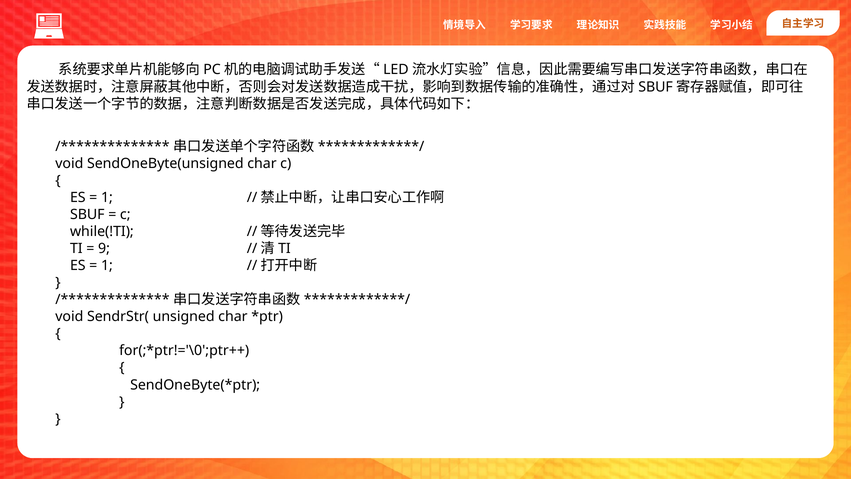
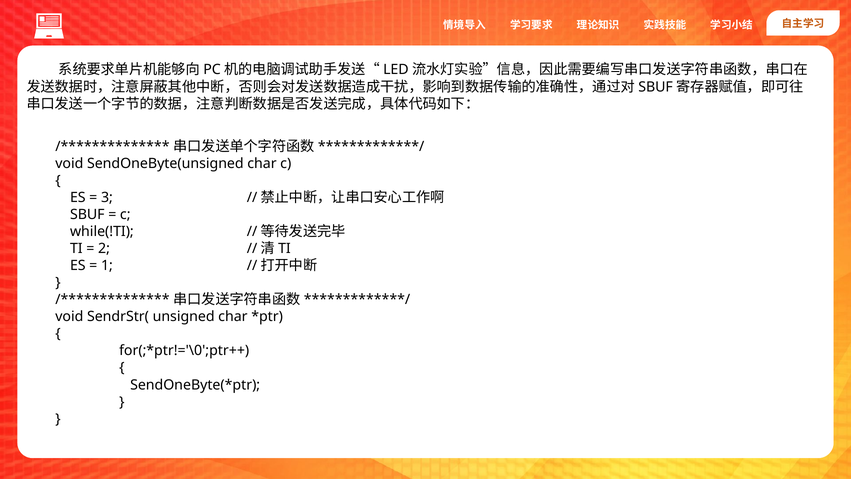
1: 1 -> 3 (107, 197)
9: 9 -> 2 (104, 248)
